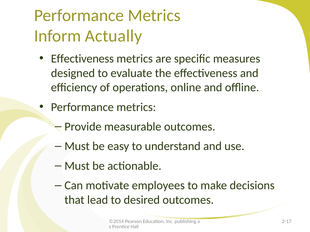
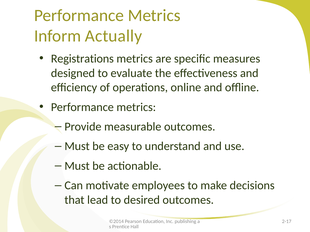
Effectiveness: Effectiveness -> Registrations (82, 59)
